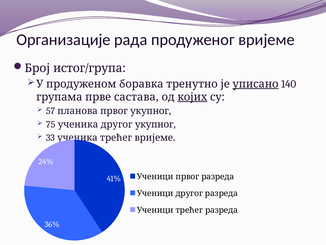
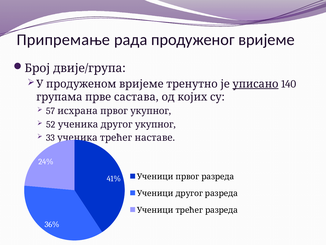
Организације: Организације -> Припремање (63, 40)
истог/група: истог/група -> двије/група (89, 68)
продуженом боравка: боравка -> вријеме (141, 84)
којих underline: present -> none (192, 97)
планова: планова -> исхрана (78, 111)
75: 75 -> 52 (51, 124)
вријеме: вријеме -> наставе (155, 137)
